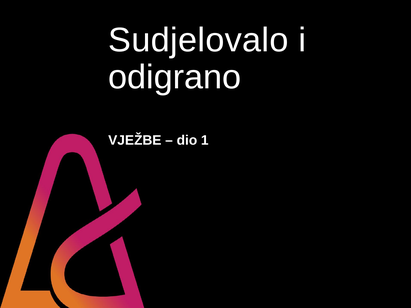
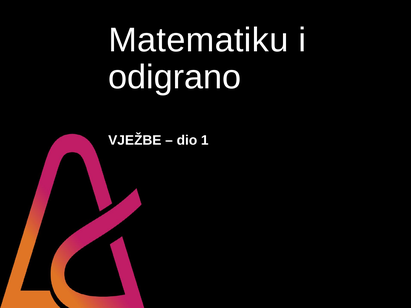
Sudjelovalo: Sudjelovalo -> Matematiku (198, 40)
